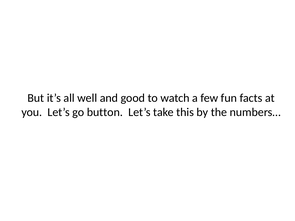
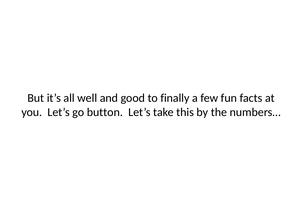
watch: watch -> finally (175, 98)
